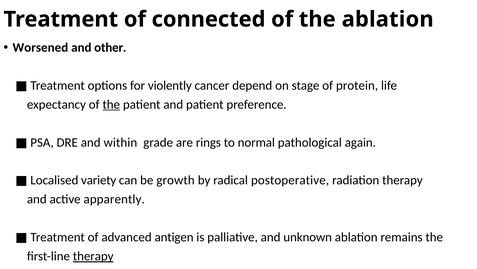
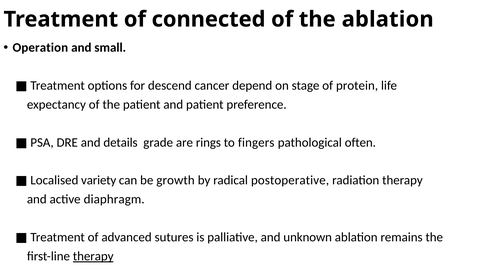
Worsened: Worsened -> Operation (40, 47)
other: other -> small (110, 47)
violently: violently -> descend (170, 85)
the underline: present -> none (111, 104)
within: within -> details (121, 142)
normal: normal -> fingers (256, 142)
again: again -> often (360, 142)
apparently: apparently -> diaphragm (114, 199)
antigen: antigen -> sutures (174, 237)
